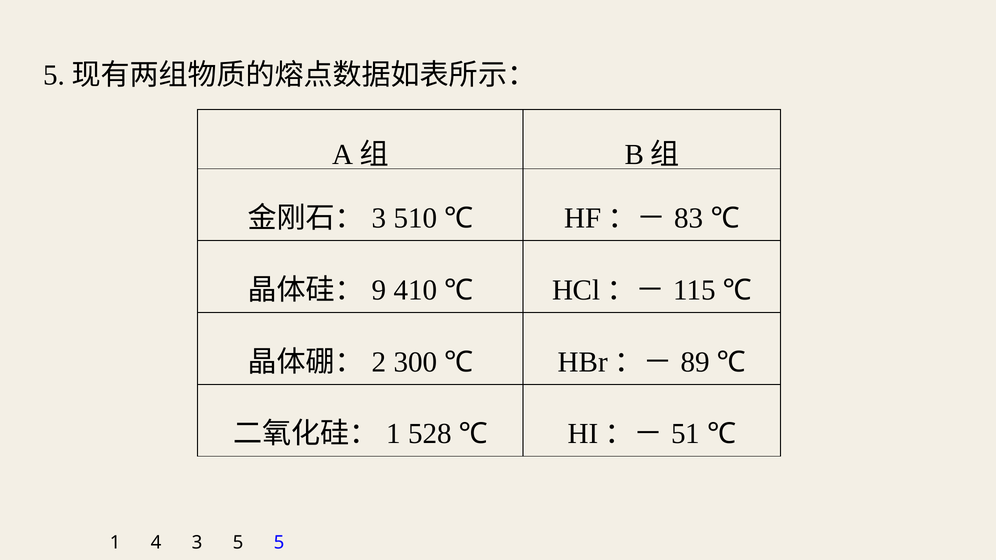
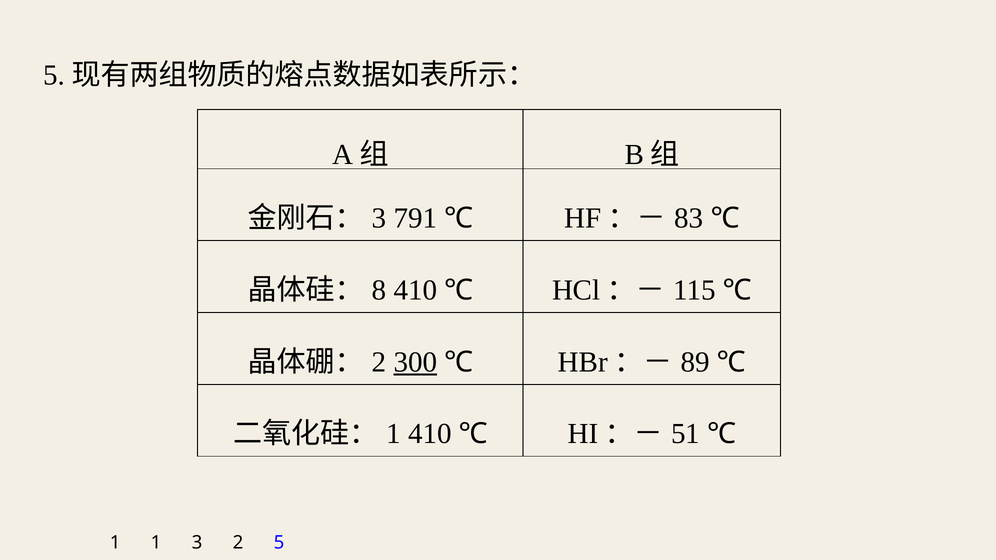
510: 510 -> 791 (415, 218)
9: 9 -> 8 (379, 290)
300 underline: none -> present (415, 362)
1 528: 528 -> 410 (430, 434)
1 4: 4 -> 1 (156, 543)
3 5: 5 -> 2 (238, 543)
